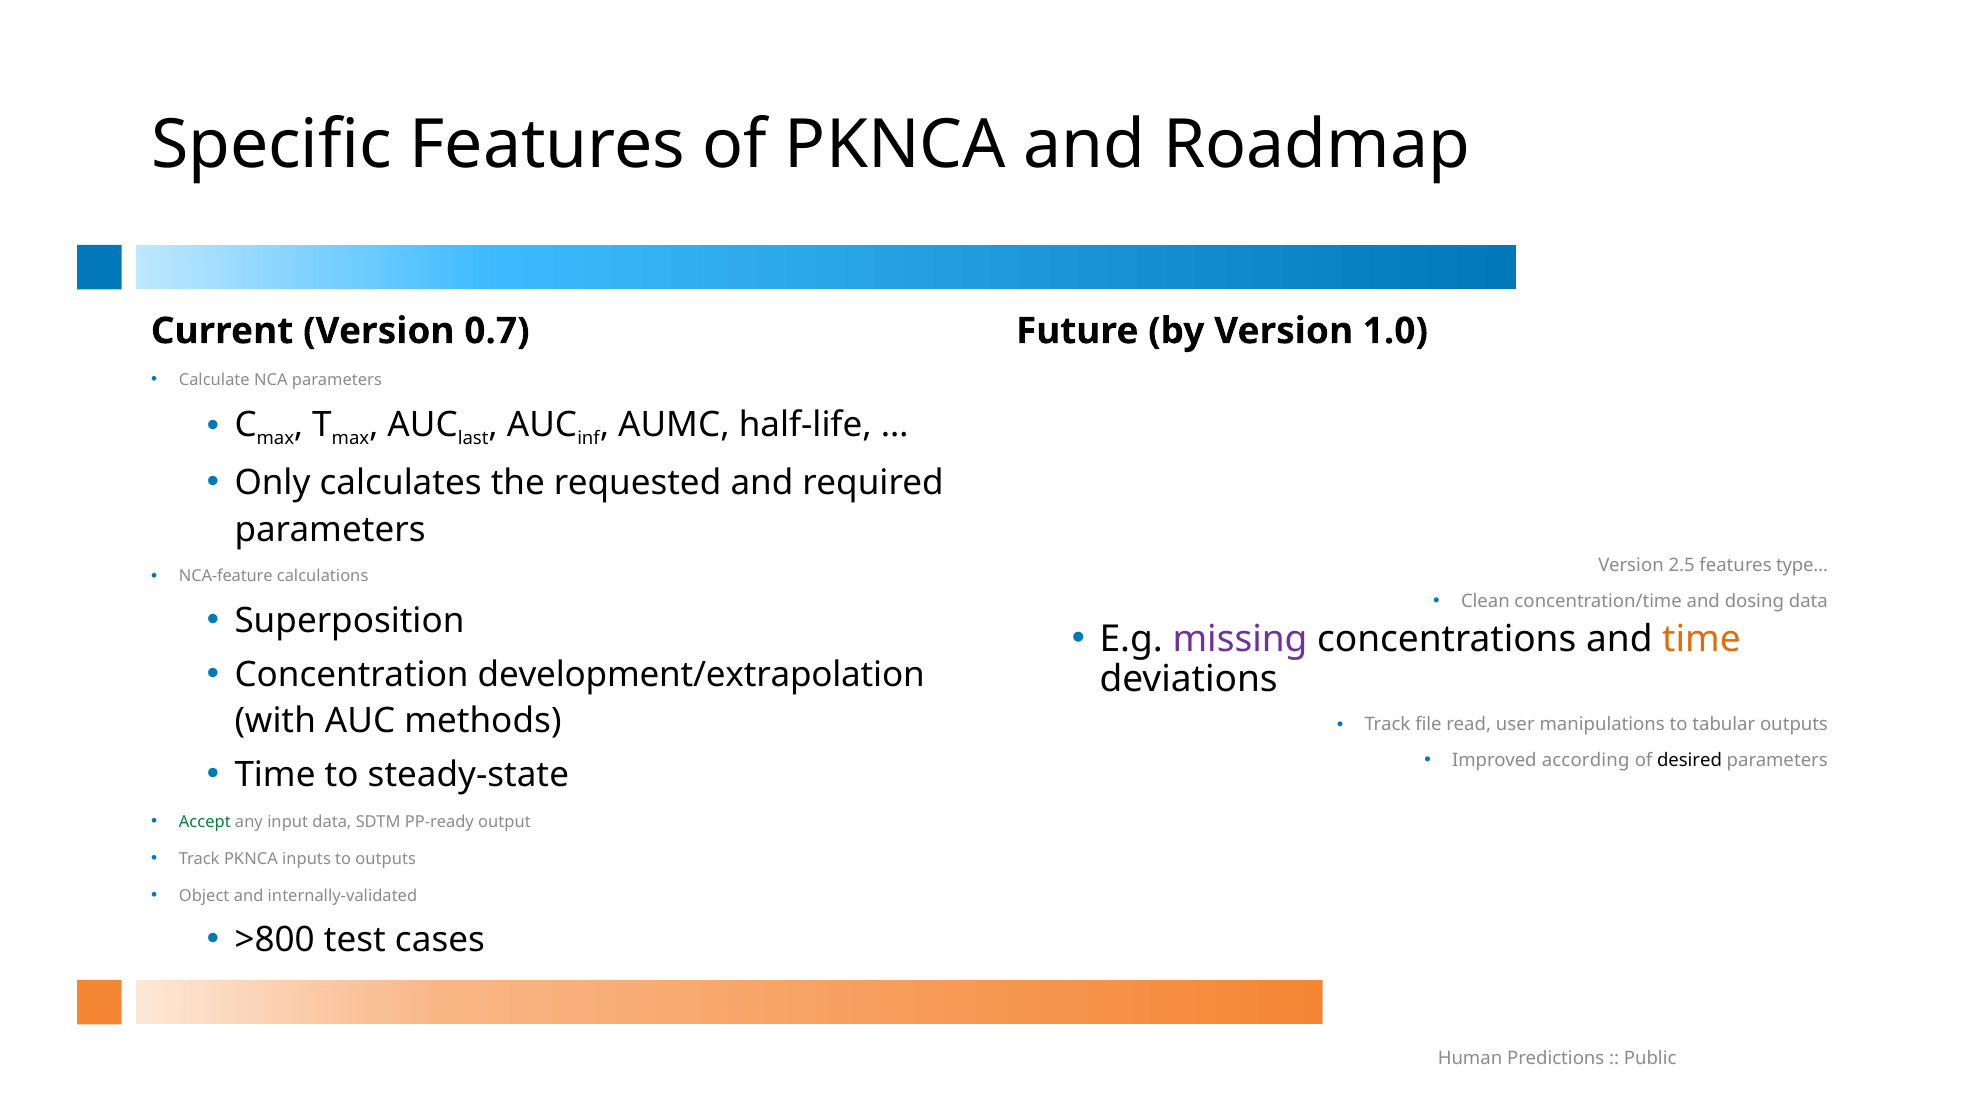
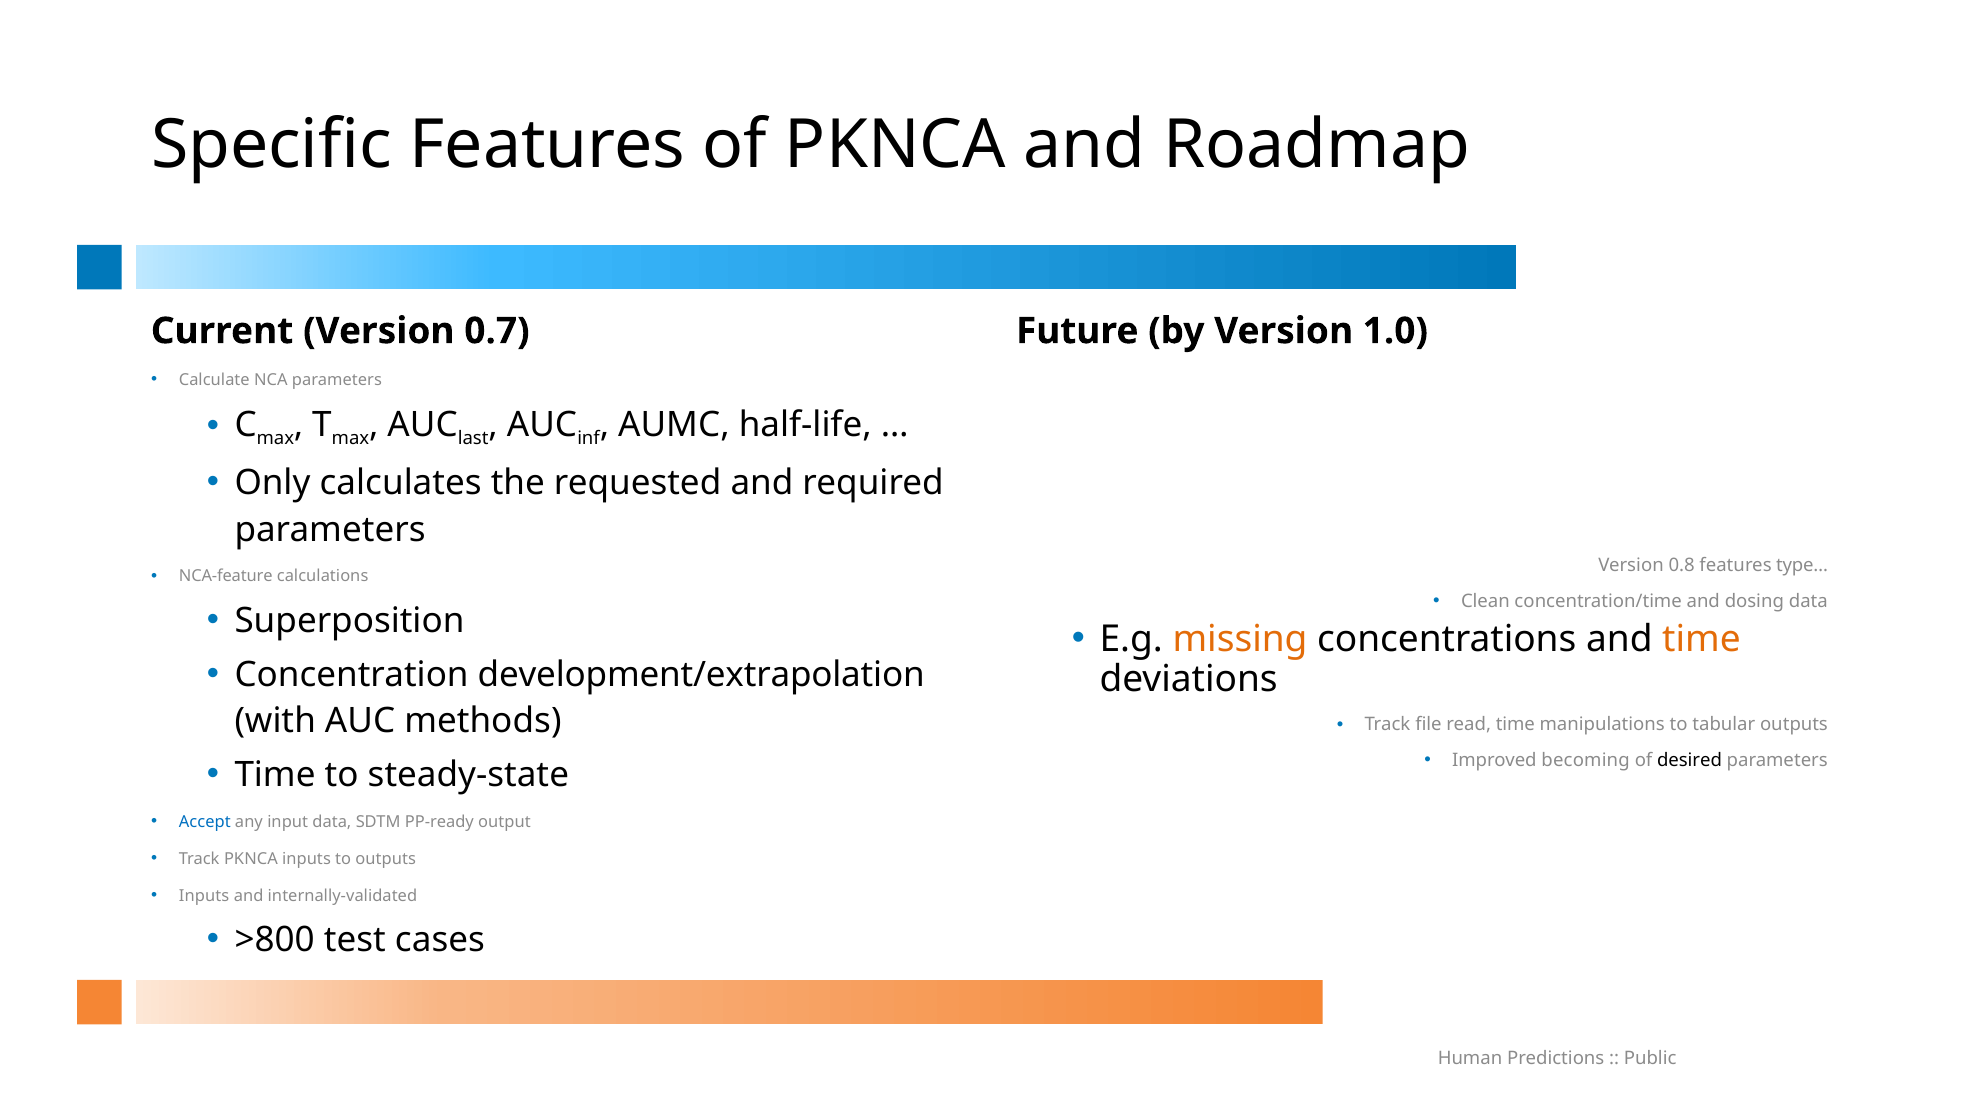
2.5: 2.5 -> 0.8 (1682, 565)
missing colour: purple -> orange (1240, 639)
read user: user -> time (1515, 724)
according: according -> becoming (1586, 760)
Accept colour: green -> blue (205, 822)
Object: Object -> Inputs (204, 896)
